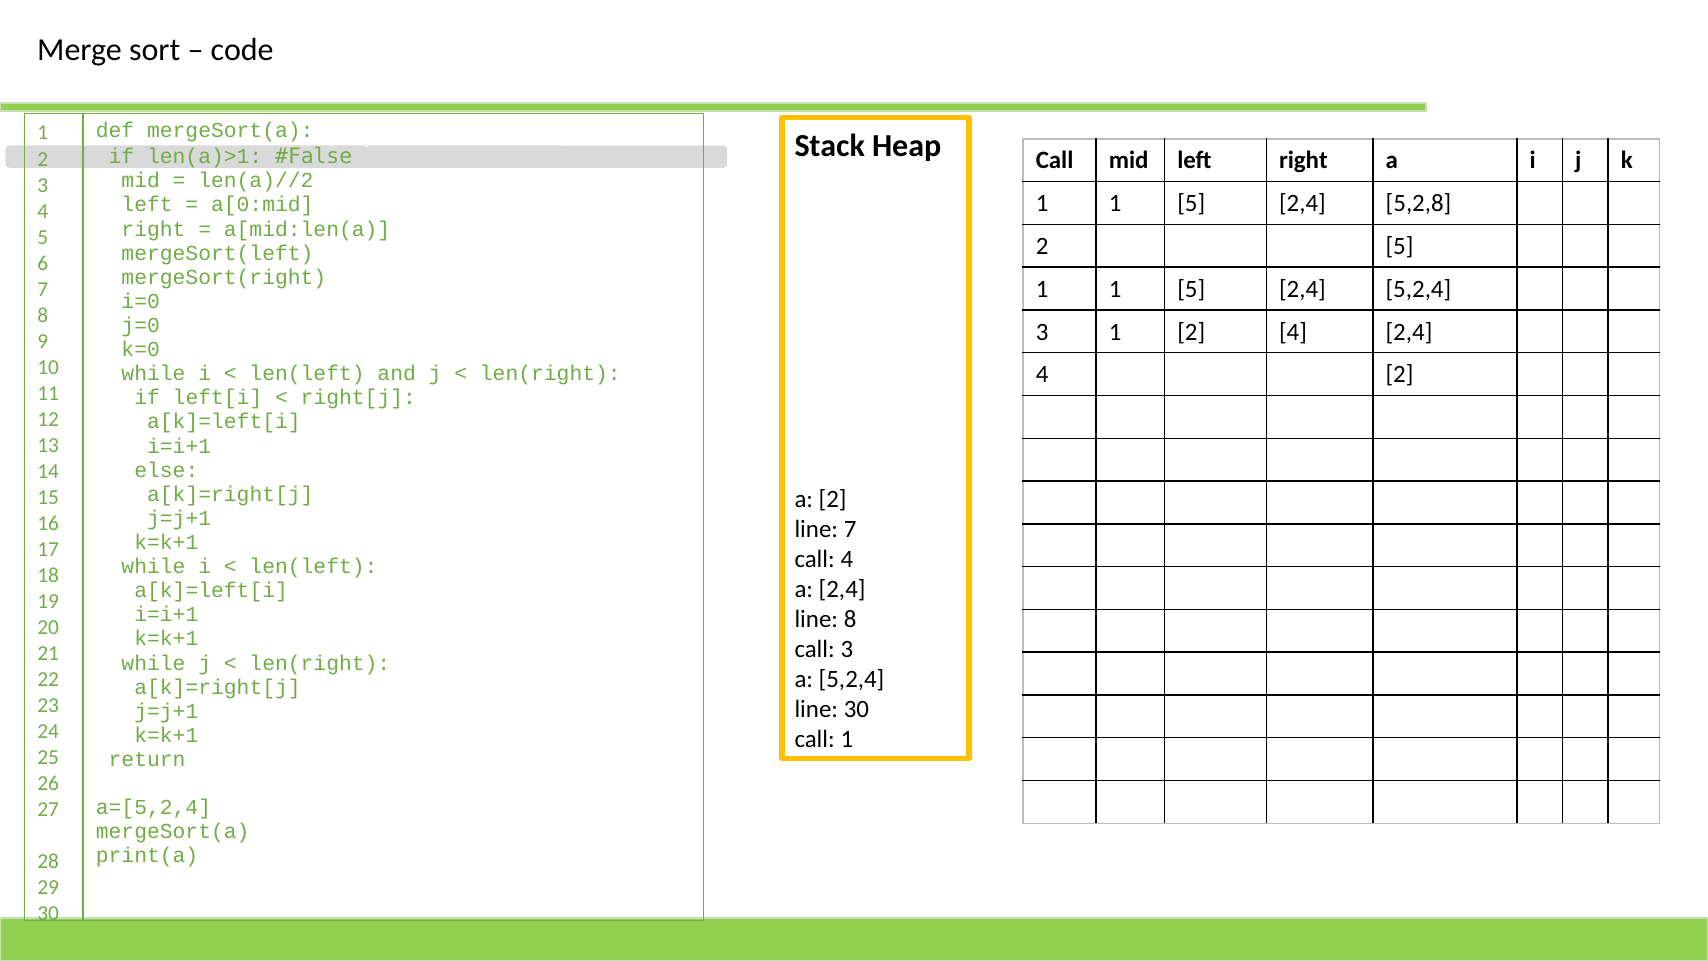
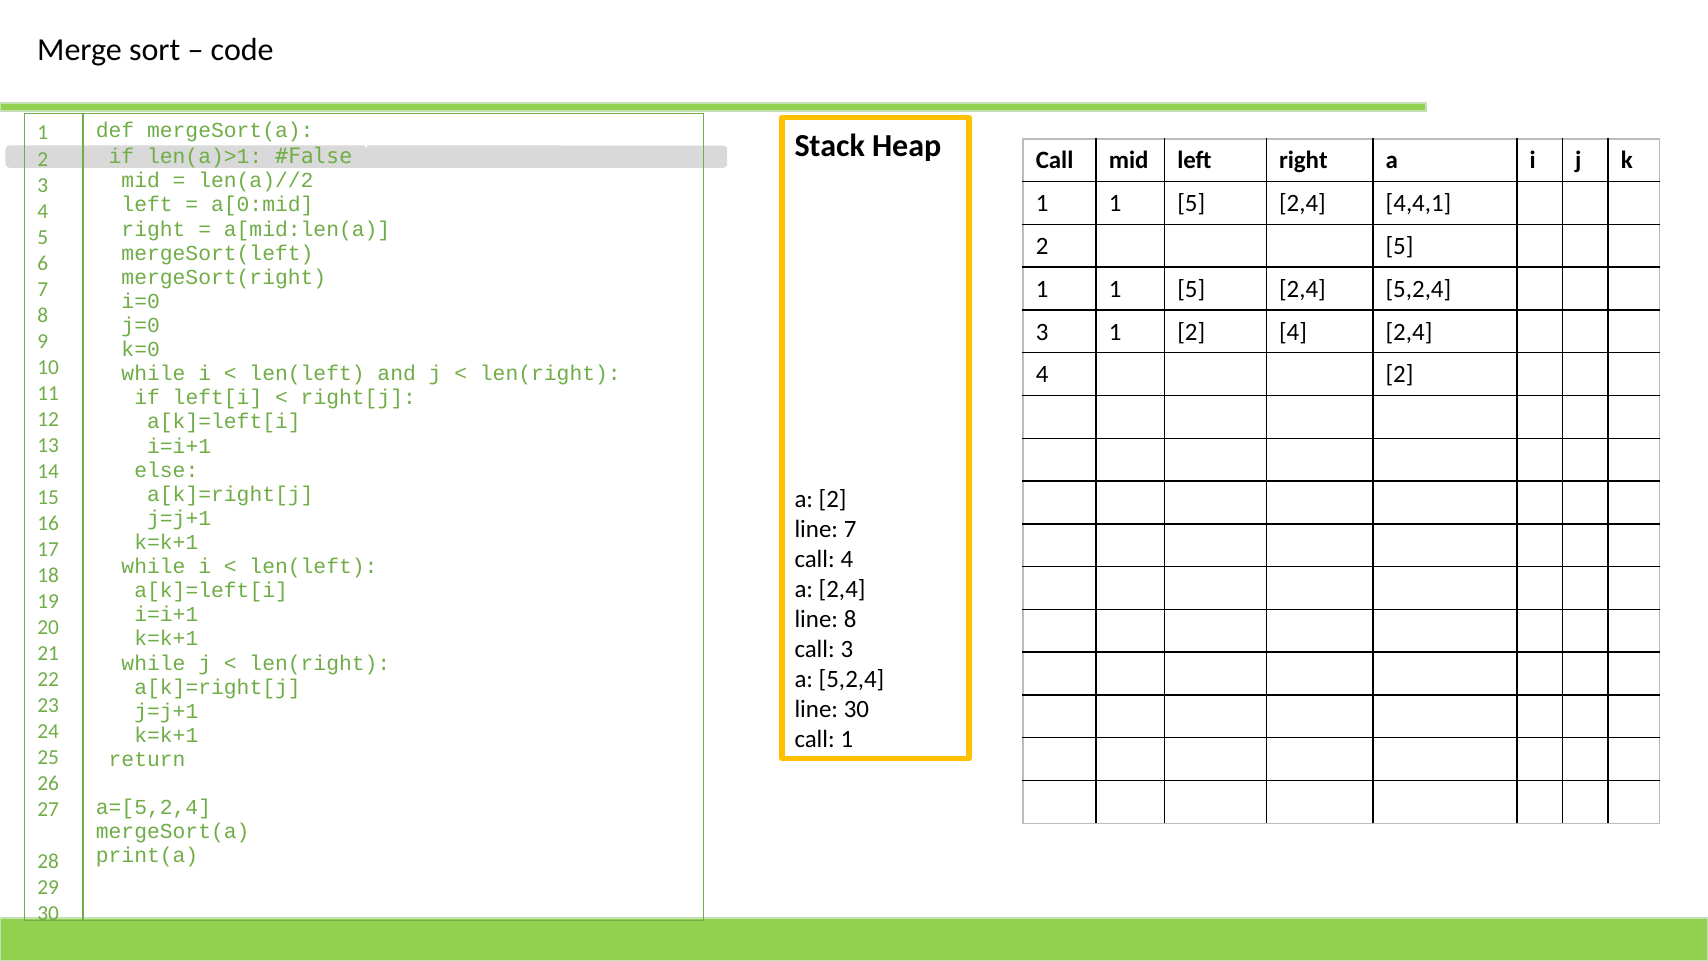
5,2,8: 5,2,8 -> 4,4,1 (1419, 203)
